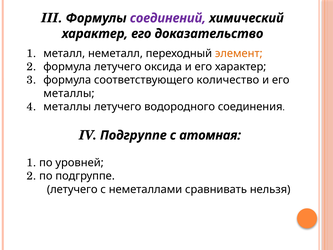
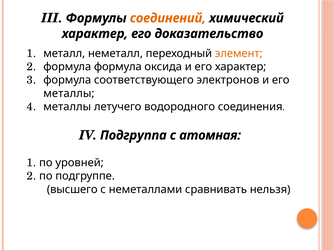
соединений colour: purple -> orange (168, 18)
формула летучего: летучего -> формула (118, 67)
количество: количество -> электронов (228, 80)
IV Подгруппе: Подгруппе -> Подгруппа (133, 135)
летучего: летучего -> высшего (72, 189)
